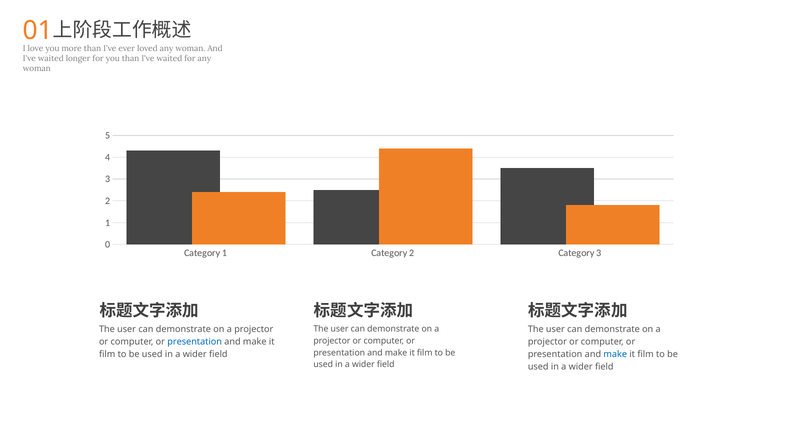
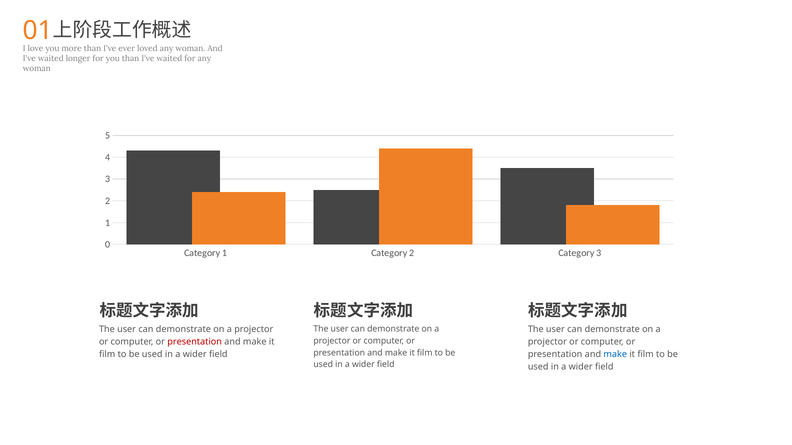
presentation colour: blue -> red (195, 342)
